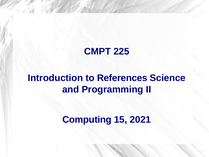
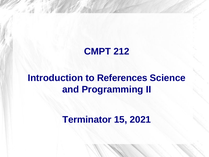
225: 225 -> 212 (121, 51)
Computing: Computing -> Terminator (87, 119)
